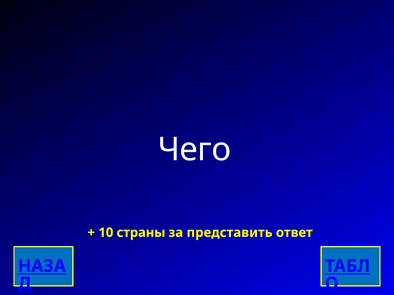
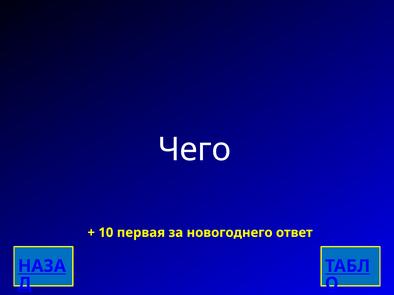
страны: страны -> первая (141, 233)
представить: представить -> новогоднего (230, 233)
